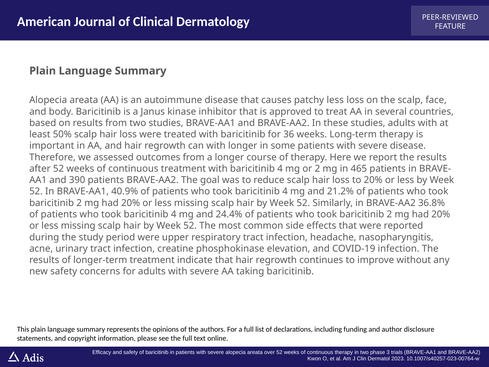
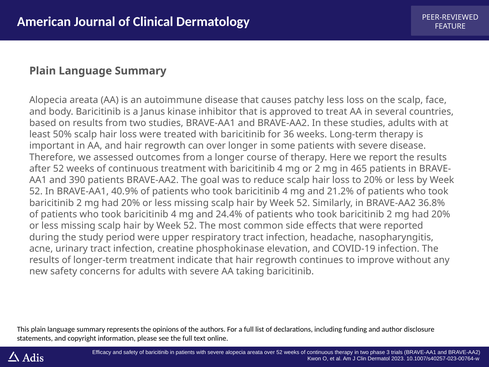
can with: with -> over (216, 146)
